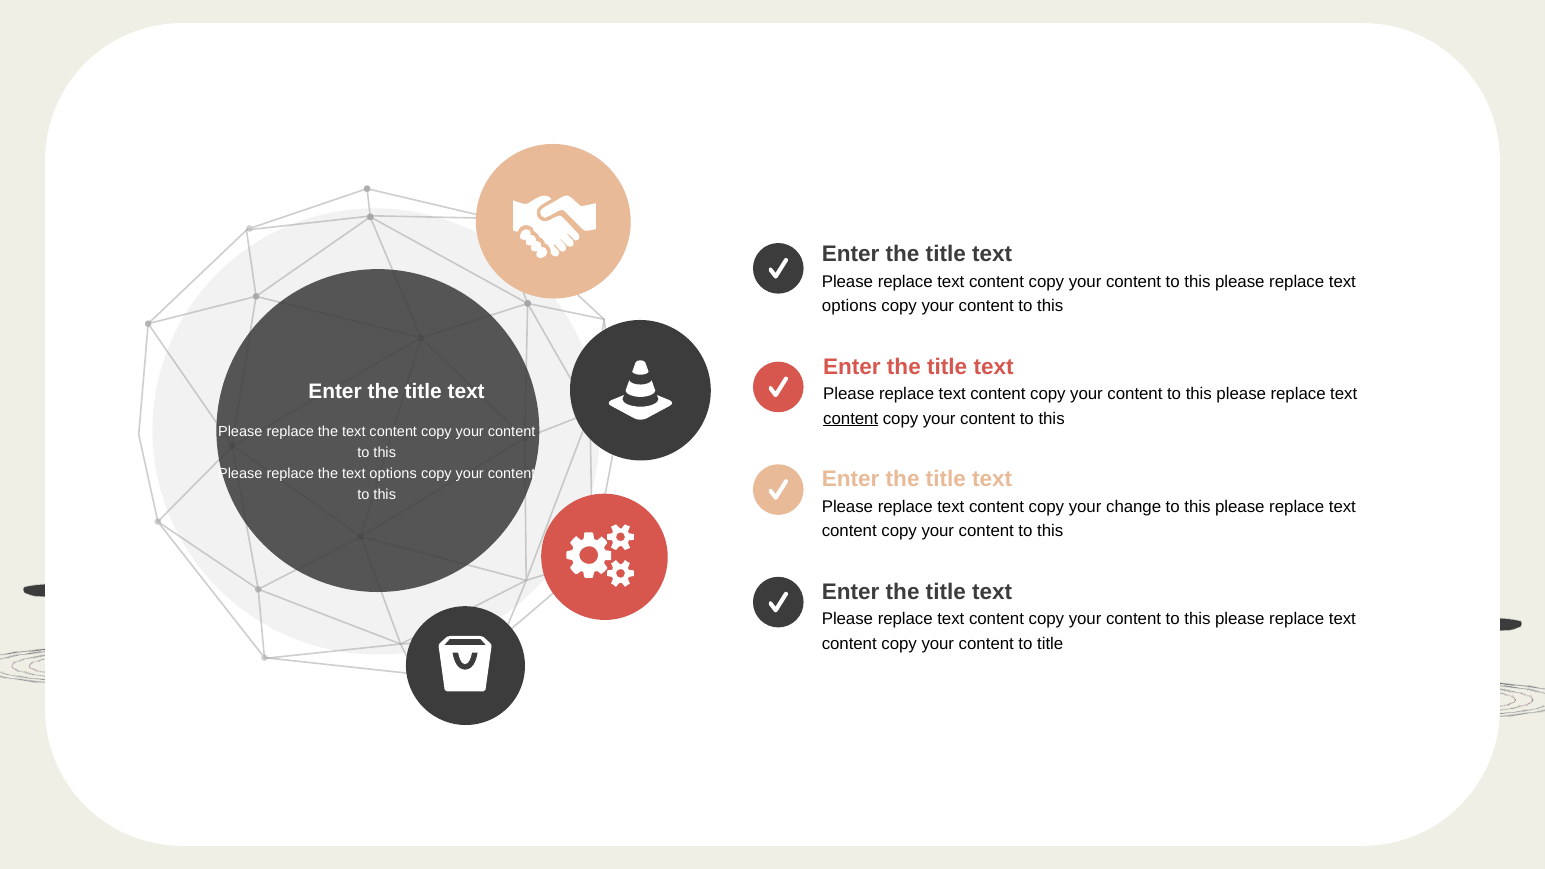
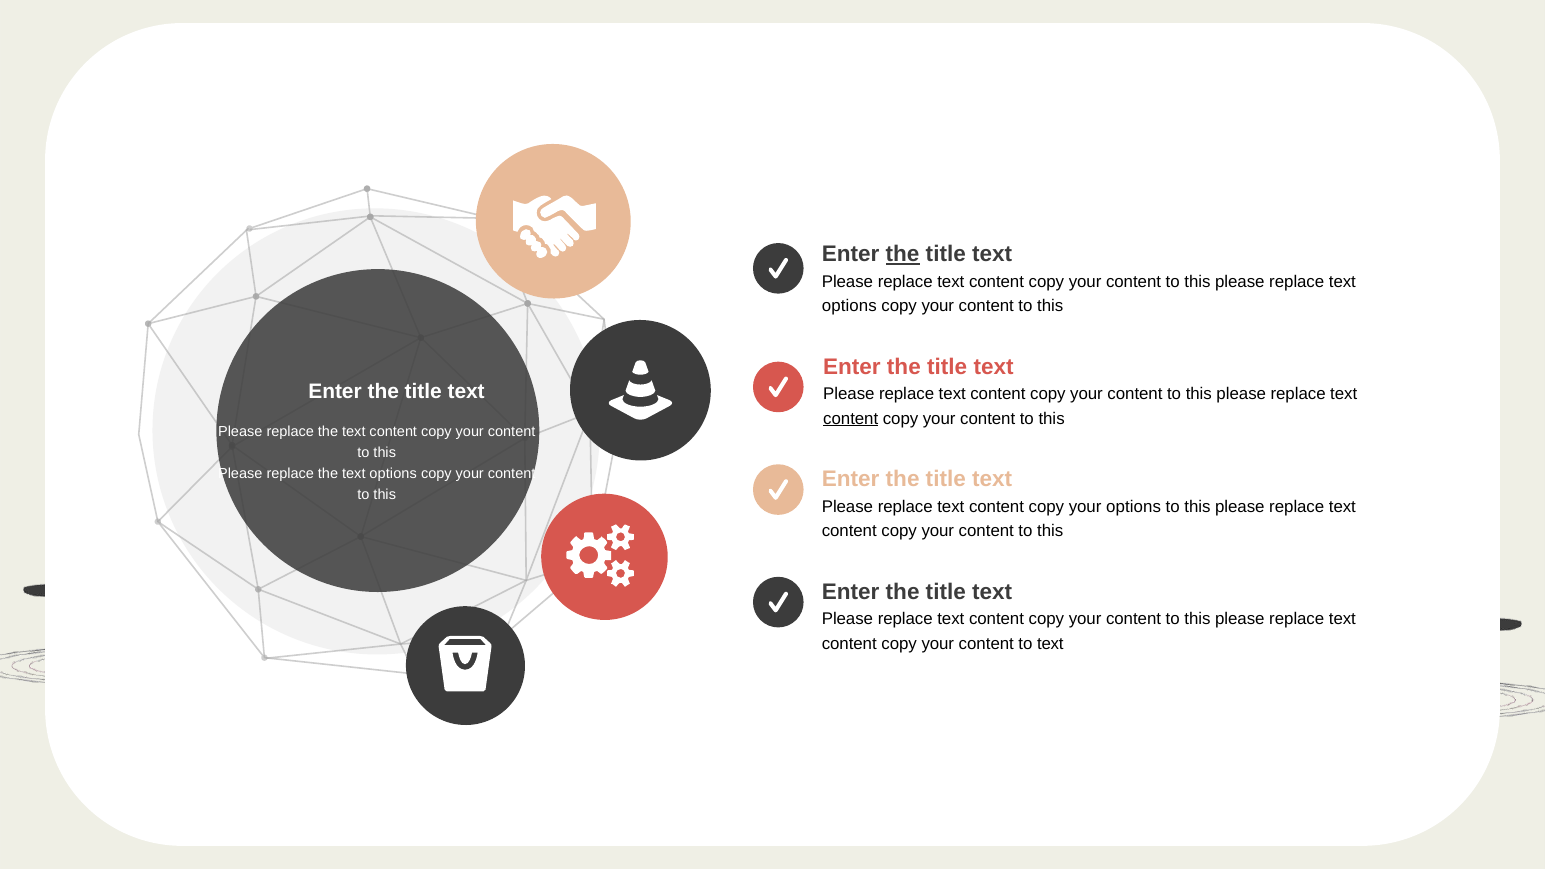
the underline: none -> present (903, 254)
your change: change -> options (1134, 507)
to title: title -> text (1050, 644)
